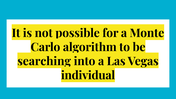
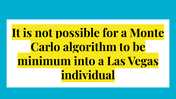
searching: searching -> minimum (44, 61)
